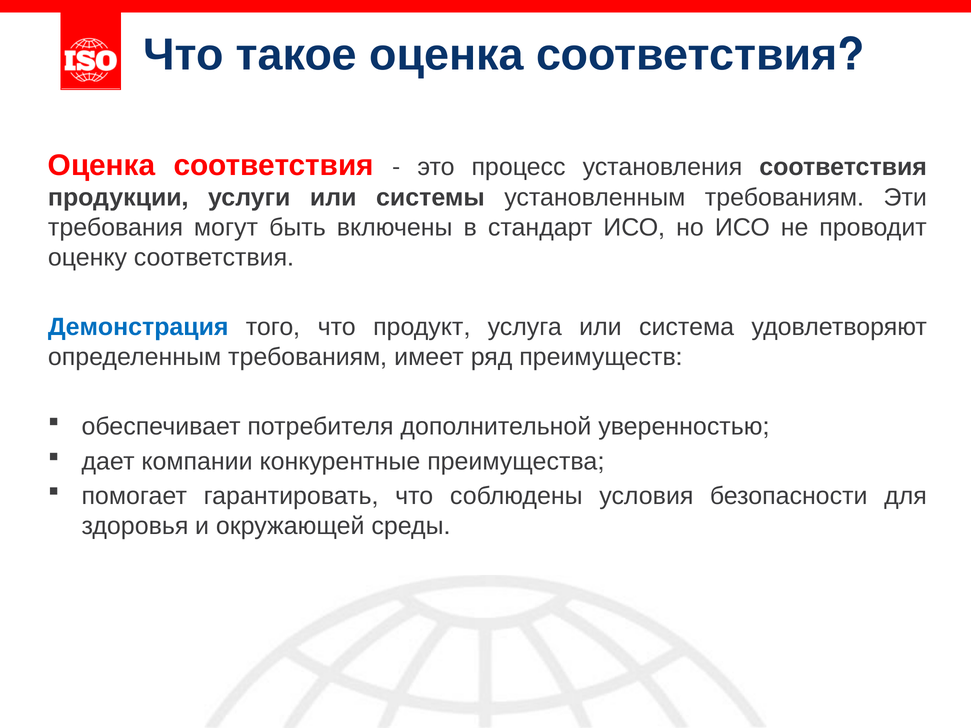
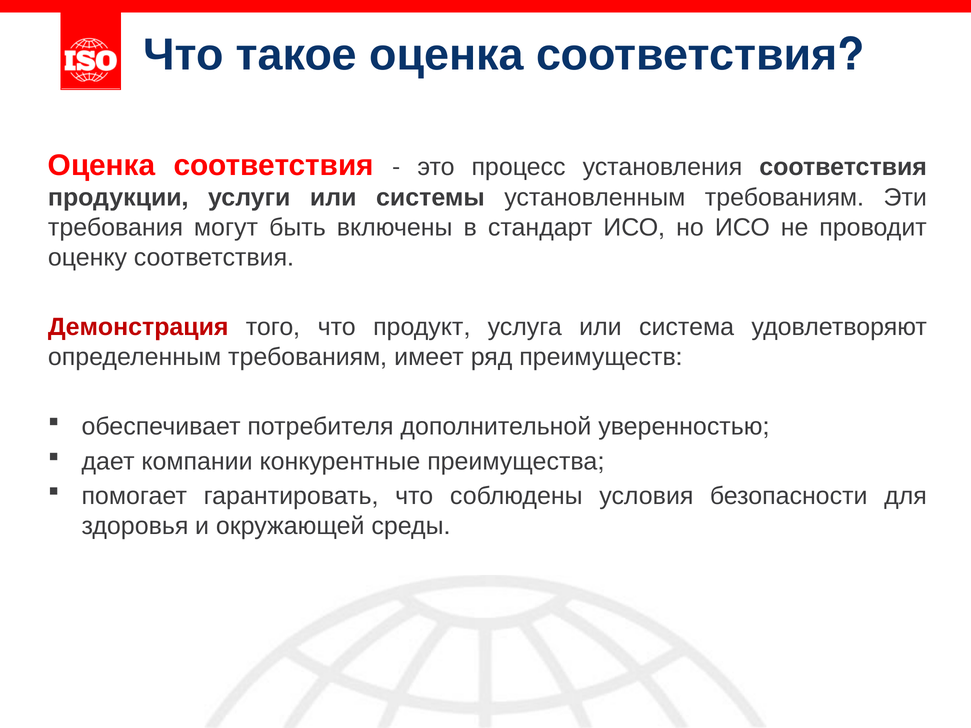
Демонстрация colour: blue -> red (138, 327)
